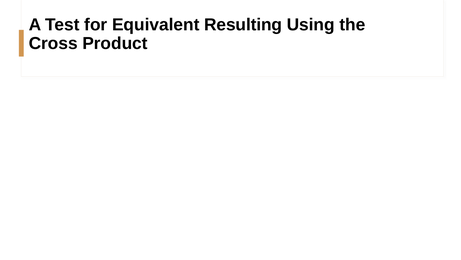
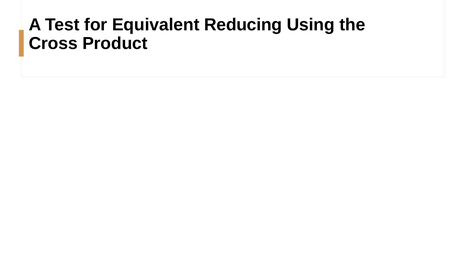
Resulting: Resulting -> Reducing (243, 25)
